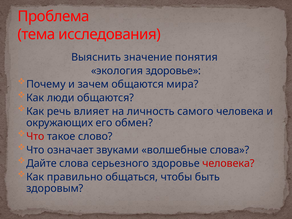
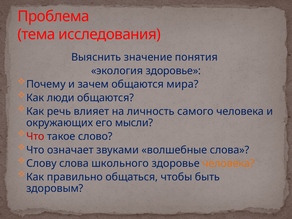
обмен: обмен -> мысли (134, 123)
Дайте: Дайте -> Слову (41, 164)
серьезного: серьезного -> школьного (120, 164)
человека colour: red -> orange (228, 164)
